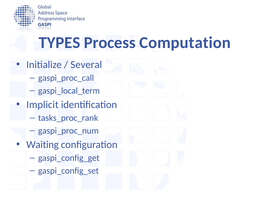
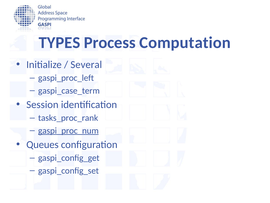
gaspi_proc_call: gaspi_proc_call -> gaspi_proc_left (66, 78)
gaspi_local_term: gaspi_local_term -> gaspi_case_term (69, 90)
Implicit: Implicit -> Session (42, 104)
gaspi_proc_num underline: none -> present (68, 130)
Waiting: Waiting -> Queues (42, 144)
